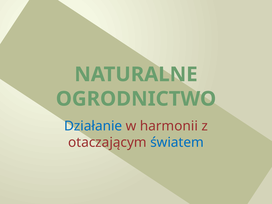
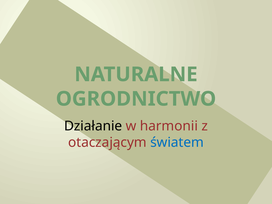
Działanie colour: blue -> black (93, 126)
